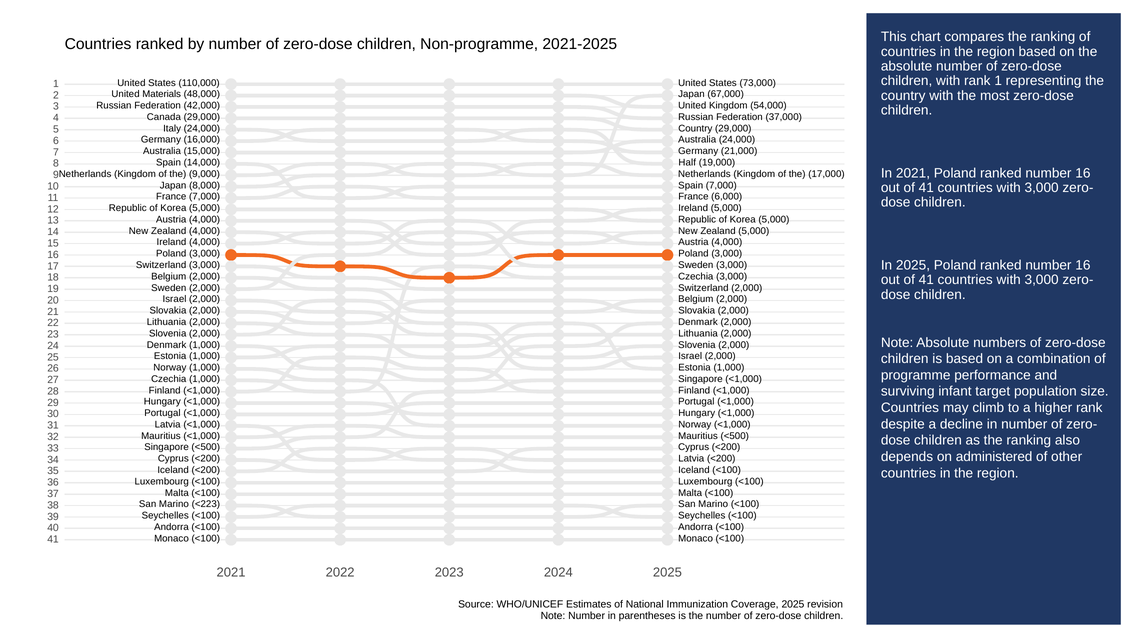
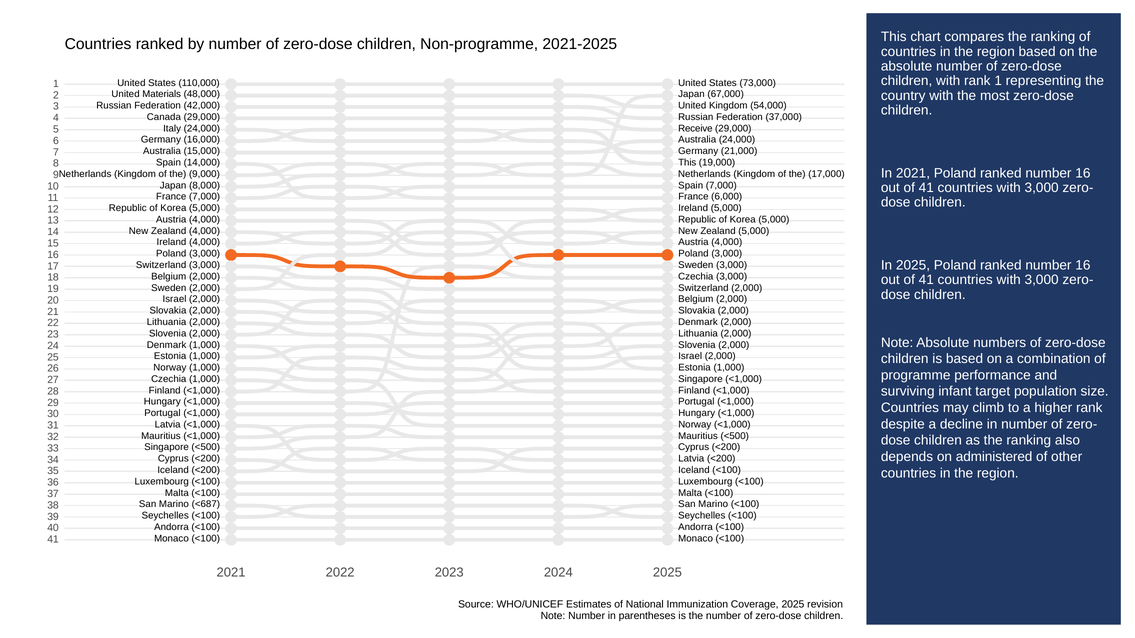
Country: Country -> Receive (695, 128)
Half: Half -> This (687, 163)
<223: <223 -> <687 (206, 505)
